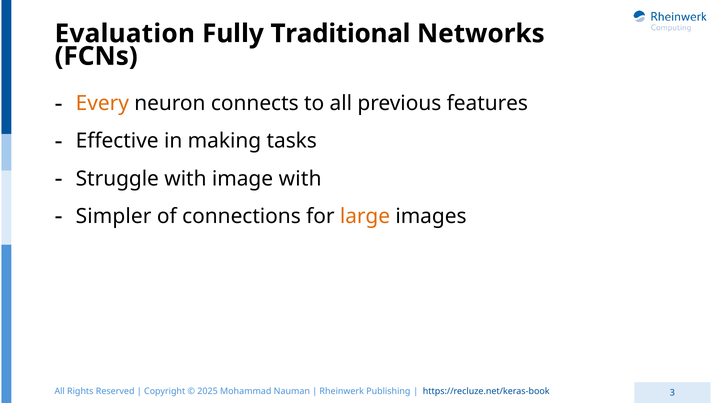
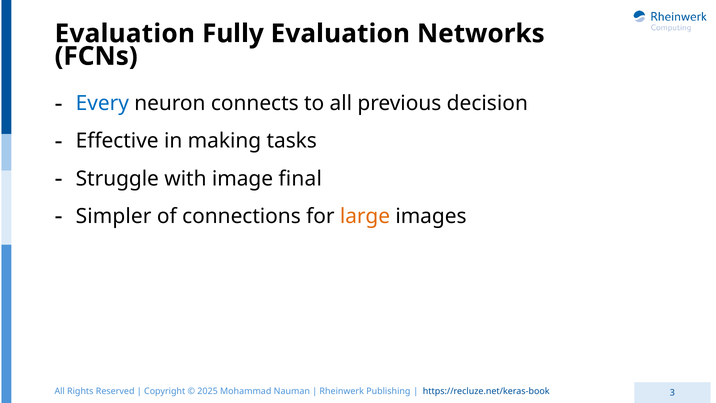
Fully Traditional: Traditional -> Evaluation (340, 34)
Every colour: orange -> blue (102, 103)
features: features -> decision (487, 103)
image with: with -> final (300, 178)
